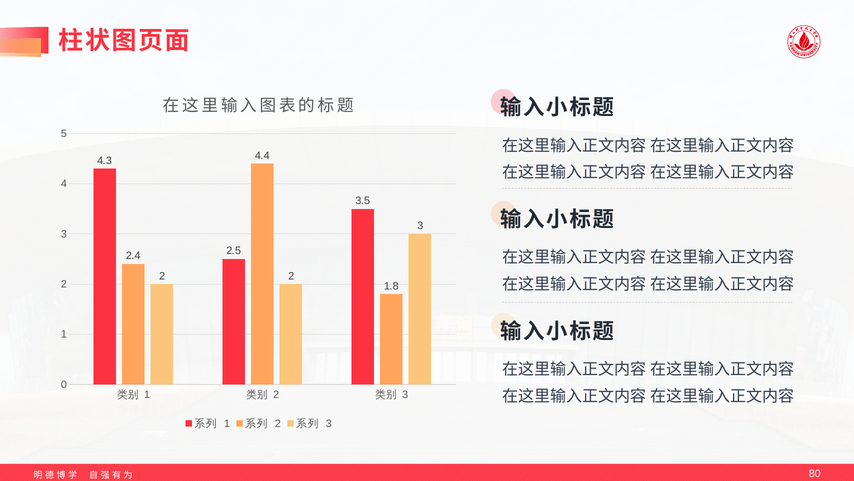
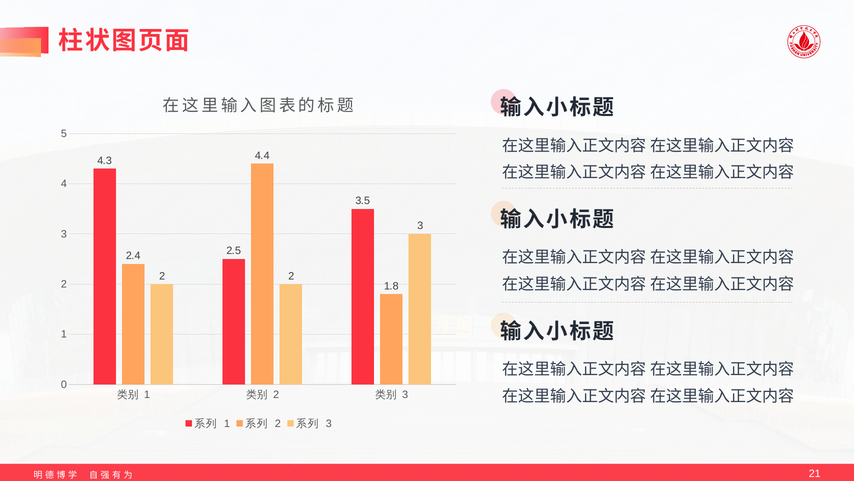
80: 80 -> 21 (815, 473)
